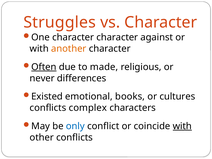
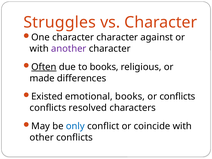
another colour: orange -> purple (69, 49)
to made: made -> books (104, 67)
never: never -> made (42, 78)
or cultures: cultures -> conflicts (177, 97)
complex: complex -> resolved (88, 108)
with underline: present -> none (182, 126)
